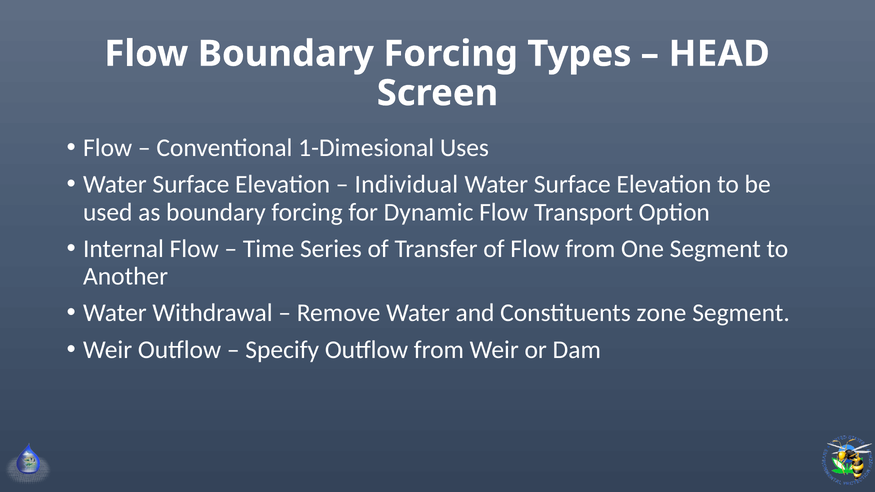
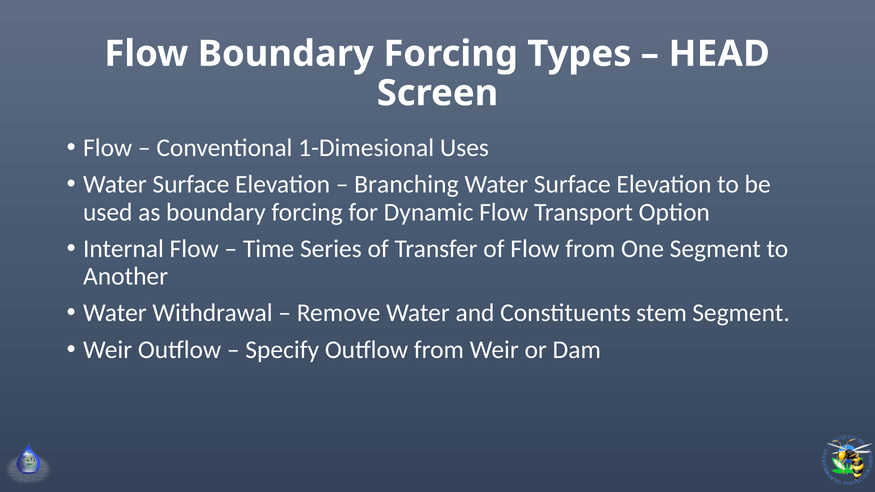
Individual: Individual -> Branching (406, 185)
zone: zone -> stem (662, 313)
